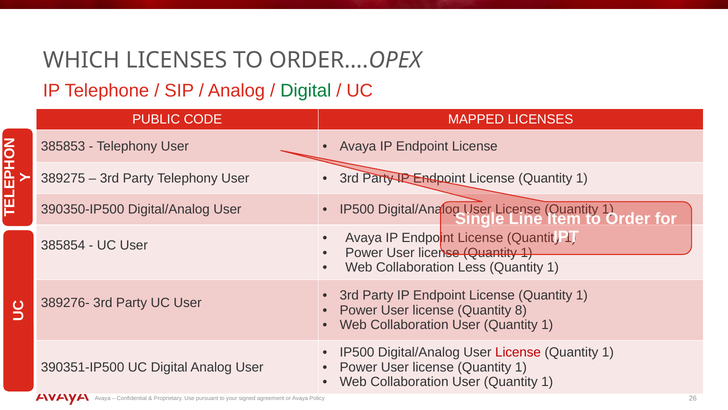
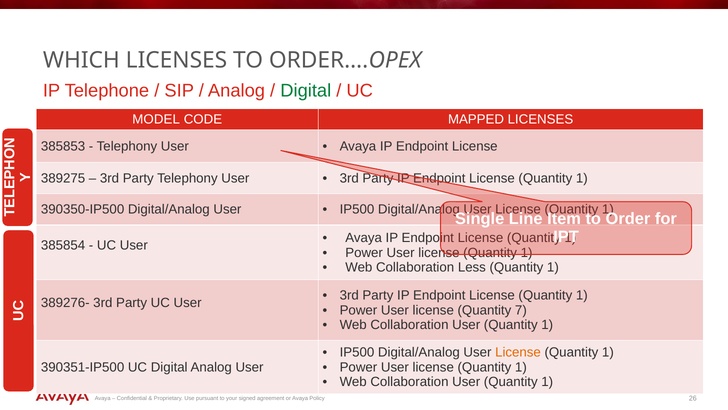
PUBLIC: PUBLIC -> MODEL (156, 119)
8: 8 -> 7 (521, 310)
License colour: red -> orange (518, 352)
